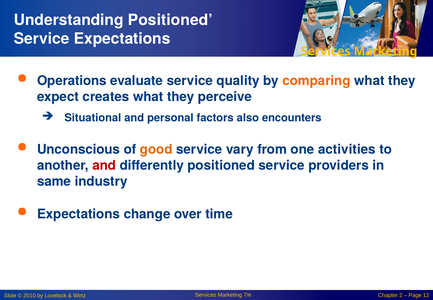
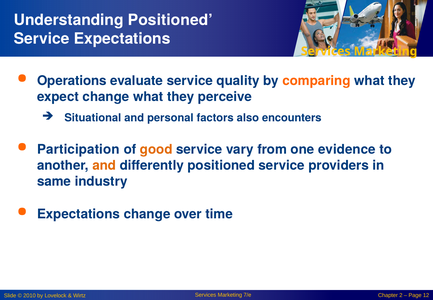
expect creates: creates -> change (106, 97)
Unconscious: Unconscious -> Participation (78, 149)
activities: activities -> evidence (347, 149)
and colour: red -> orange (104, 165)
